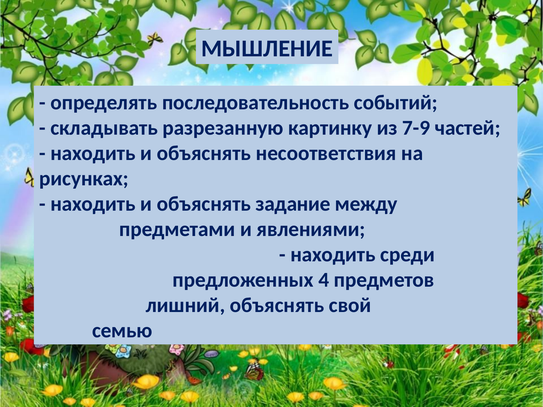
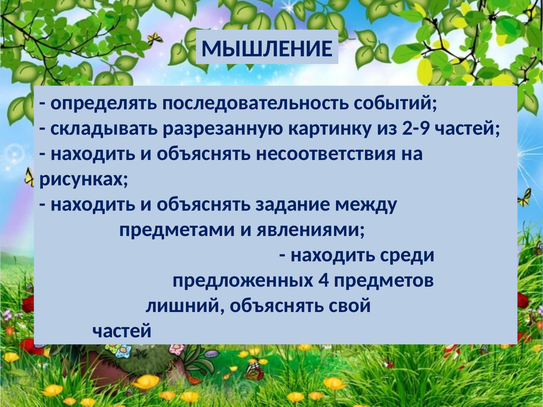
7-9: 7-9 -> 2-9 (416, 128)
семью: семью -> частей (122, 331)
